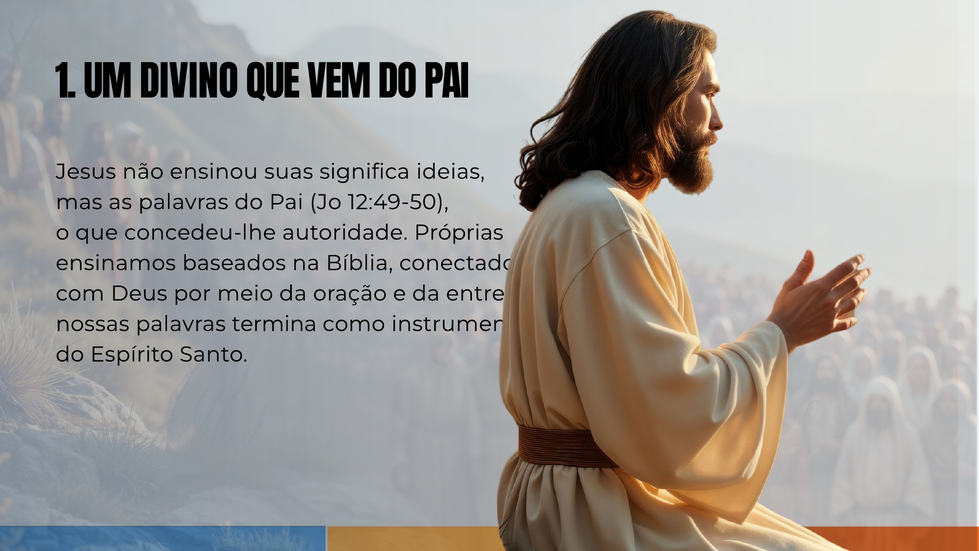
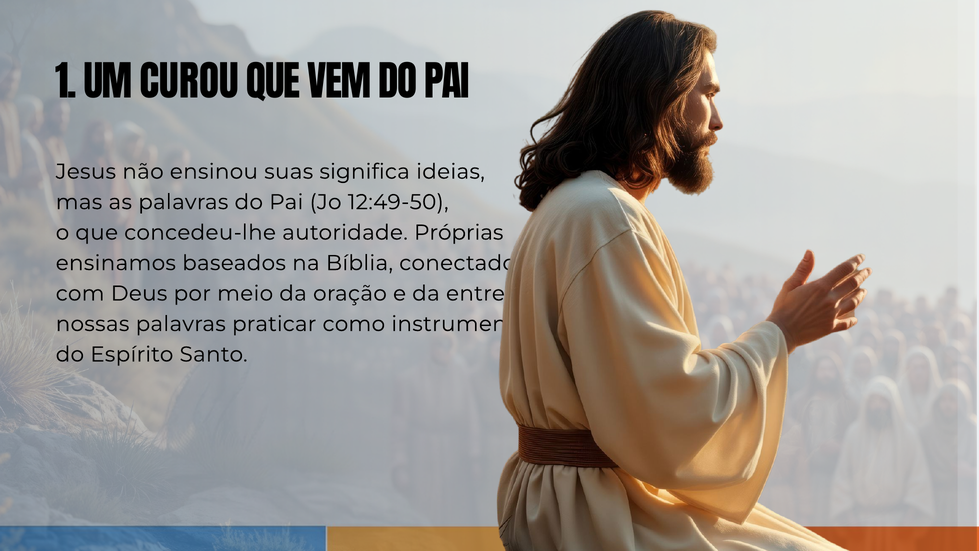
DIVINO: DIVINO -> CUROU (189, 84)
termina: termina -> praticar (274, 324)
